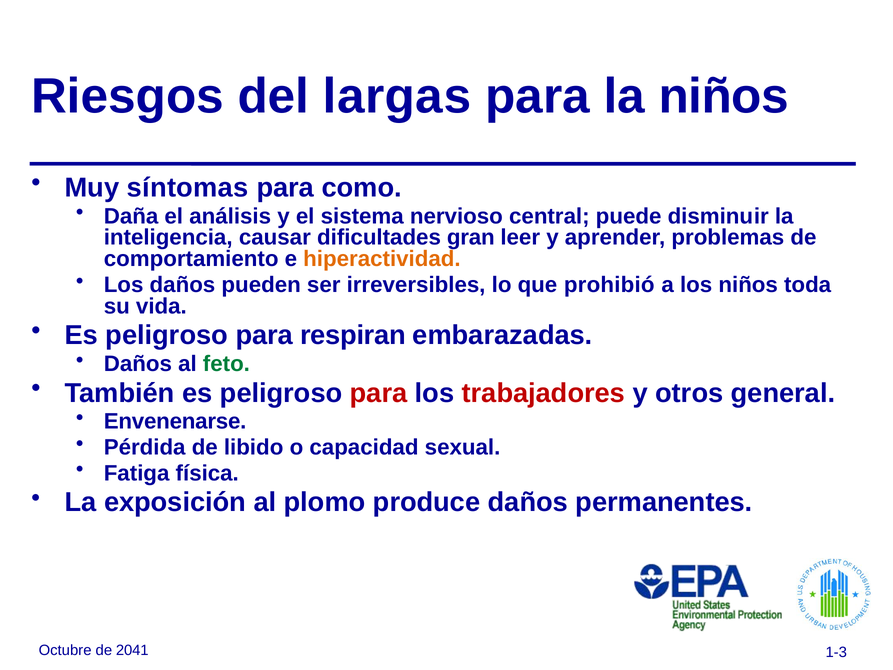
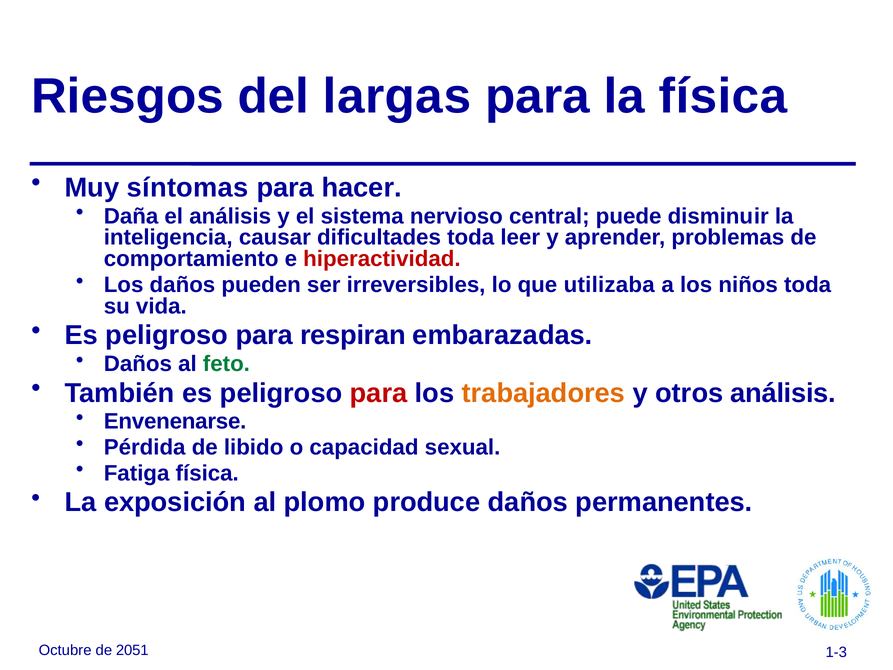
la niños: niños -> física (723, 96)
como: como -> hacer (362, 188)
dificultades gran: gran -> toda (471, 238)
hiperactividad colour: orange -> red (382, 259)
prohibió: prohibió -> utilizaba (609, 285)
trabajadores colour: red -> orange (543, 393)
otros general: general -> análisis (783, 393)
2041: 2041 -> 2051 (132, 650)
